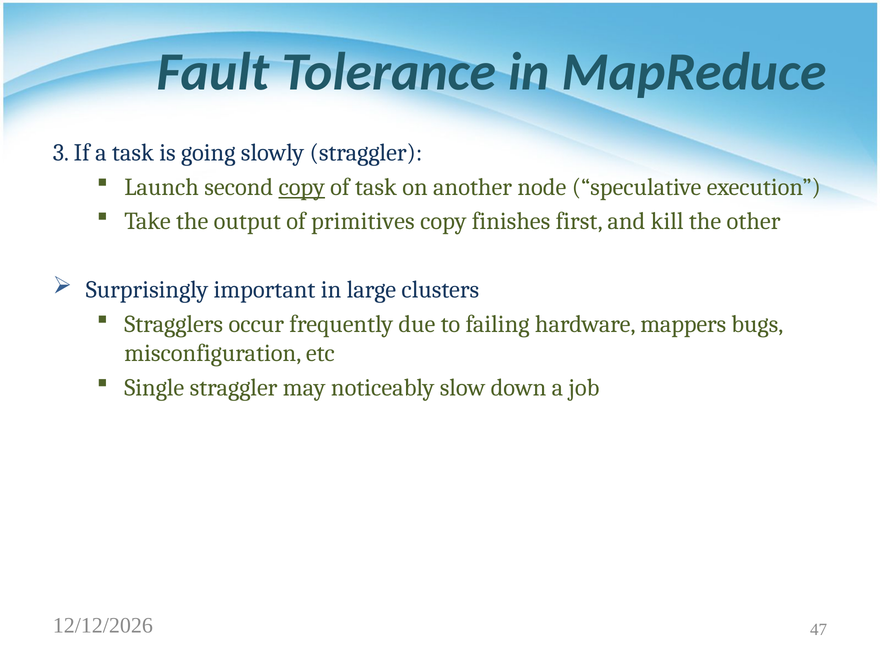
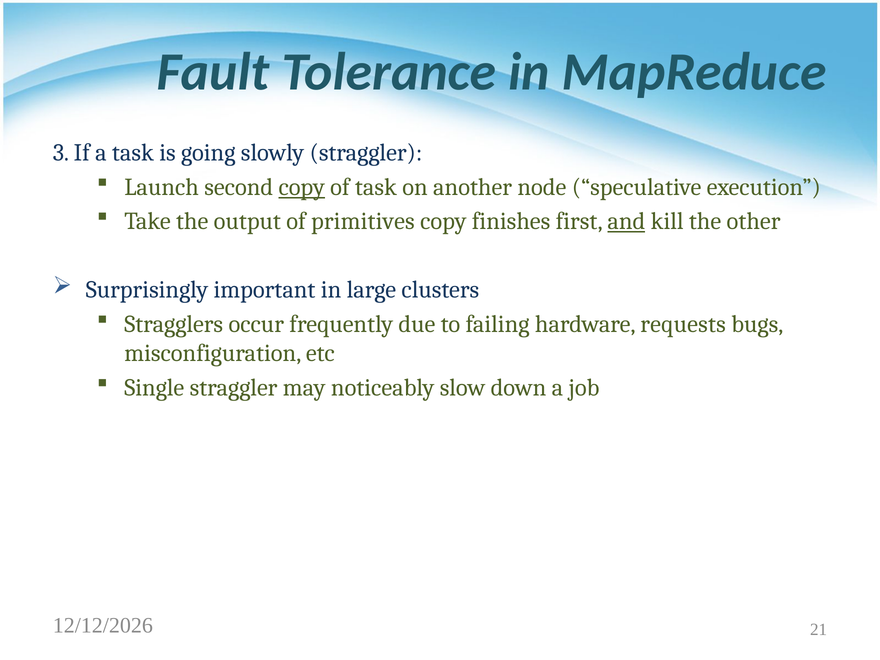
and underline: none -> present (626, 221)
mappers: mappers -> requests (683, 324)
47: 47 -> 21 (819, 629)
